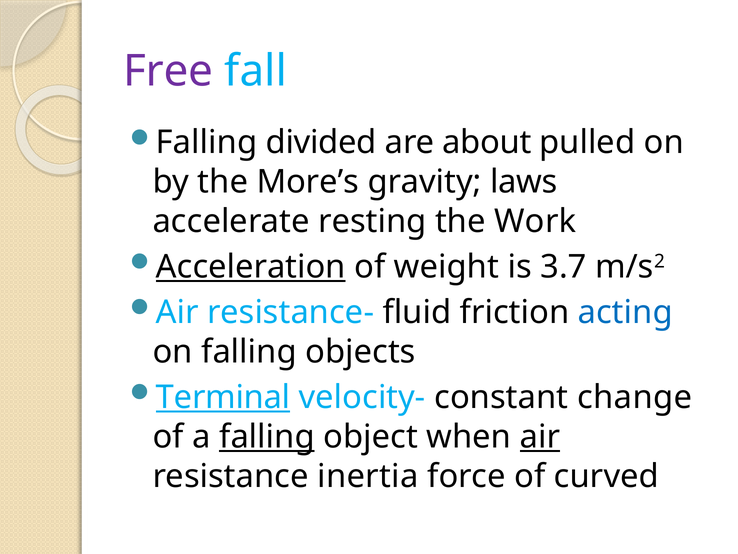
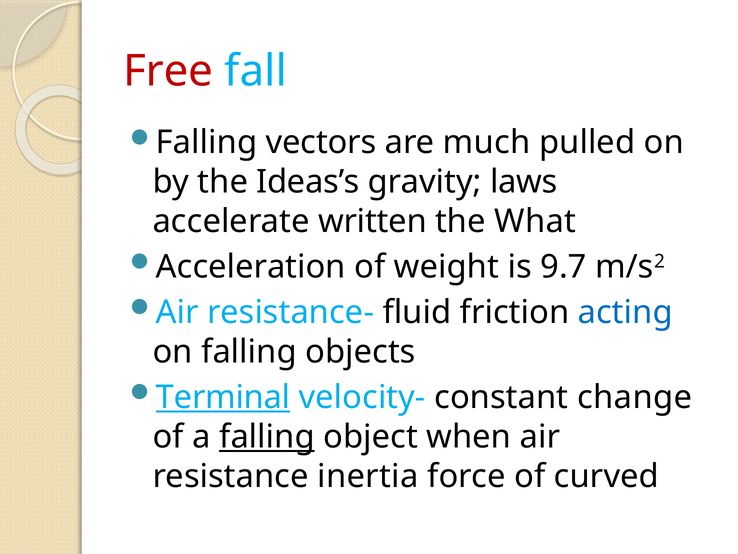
Free colour: purple -> red (168, 71)
divided: divided -> vectors (321, 142)
about: about -> much (487, 142)
More’s: More’s -> Ideas’s (308, 182)
resting: resting -> written (372, 221)
Work: Work -> What (535, 221)
Acceleration underline: present -> none (251, 267)
3.7: 3.7 -> 9.7 (563, 267)
air underline: present -> none (540, 437)
